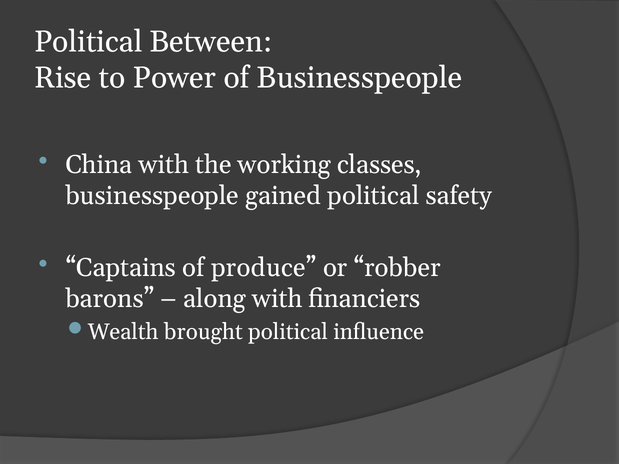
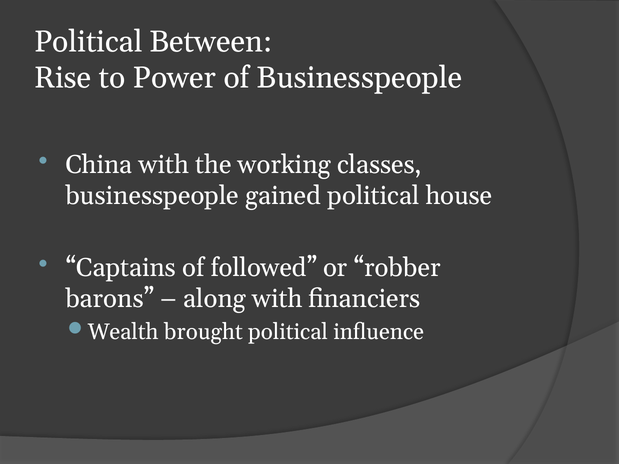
safety: safety -> house (459, 196)
produce: produce -> followed (264, 268)
